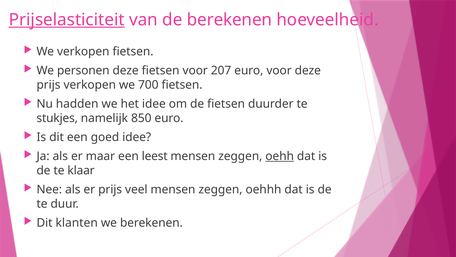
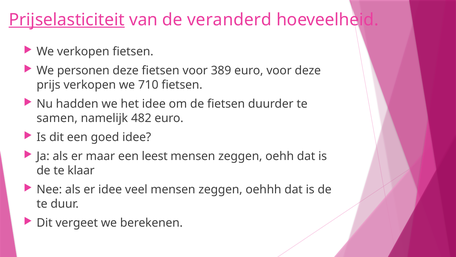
de berekenen: berekenen -> veranderd (229, 20)
207: 207 -> 389 (221, 71)
700: 700 -> 710 (148, 85)
stukjes: stukjes -> samen (57, 118)
850: 850 -> 482 (141, 118)
oehh underline: present -> none (280, 156)
er prijs: prijs -> idee (110, 189)
klanten: klanten -> vergeet (77, 222)
